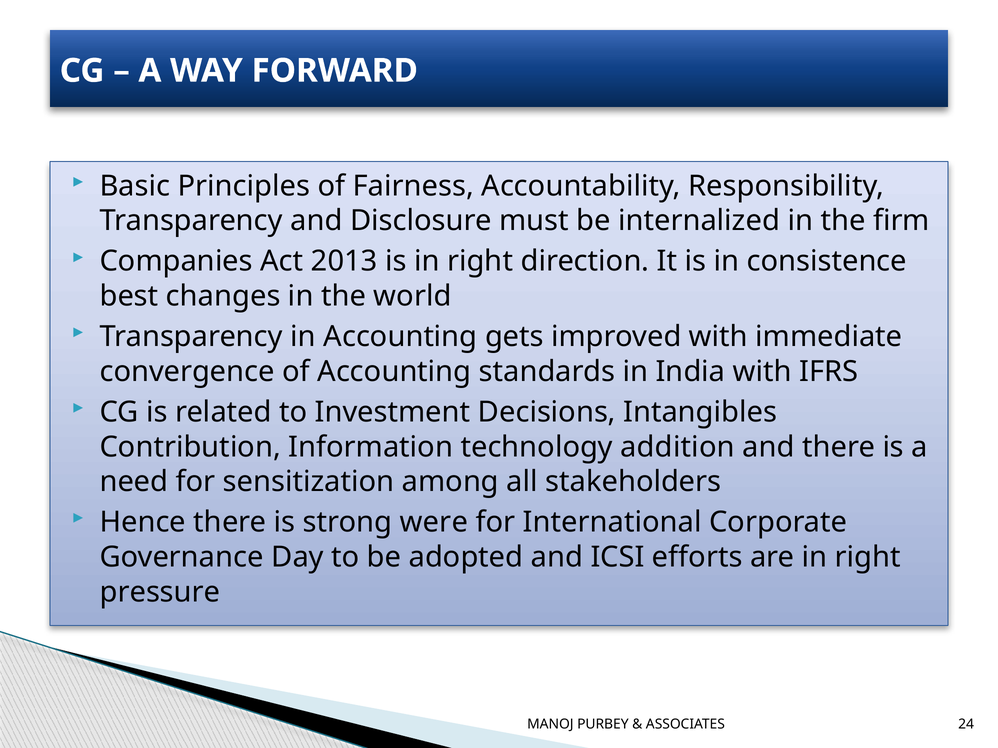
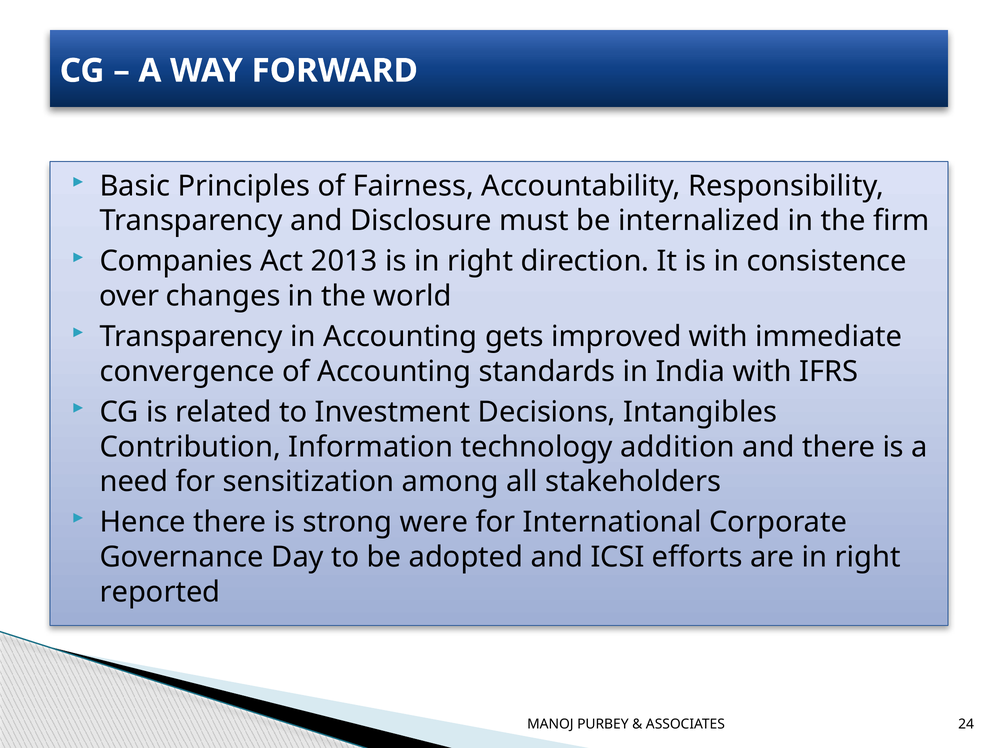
best: best -> over (129, 296)
pressure: pressure -> reported (160, 592)
